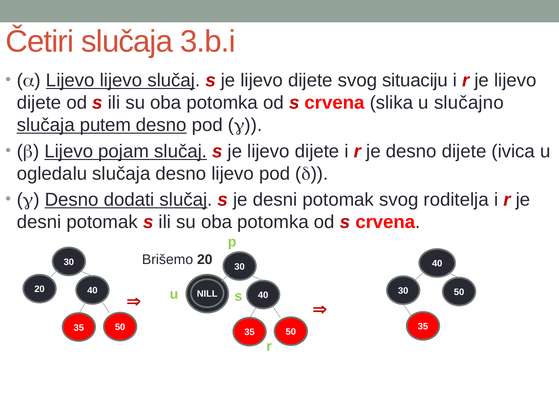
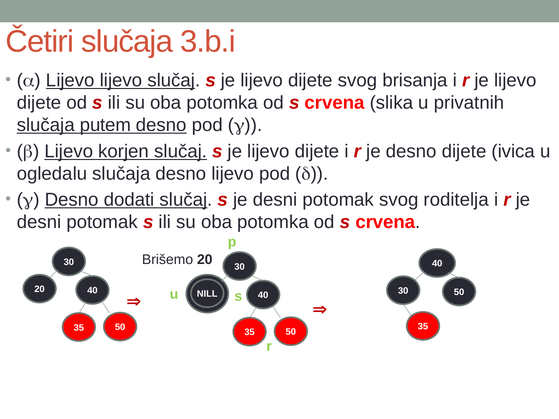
situaciju: situaciju -> brisanja (415, 80)
slučajno: slučajno -> privatnih (469, 103)
pojam: pojam -> korjen (124, 151)
